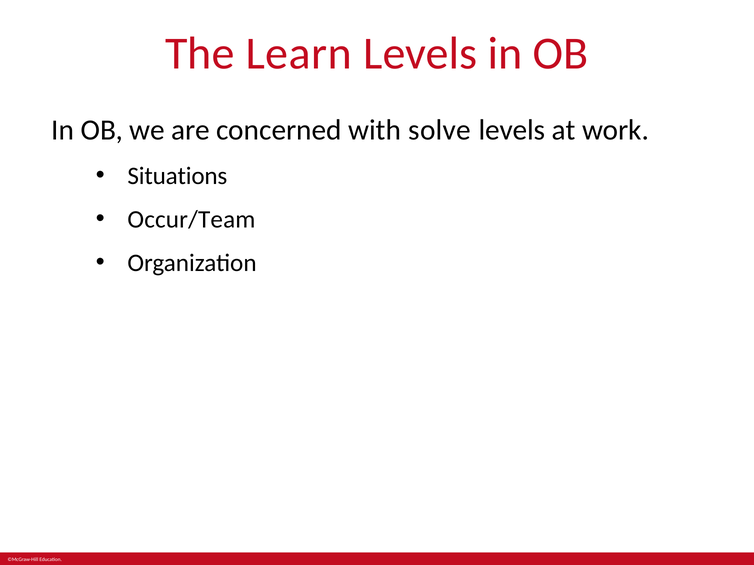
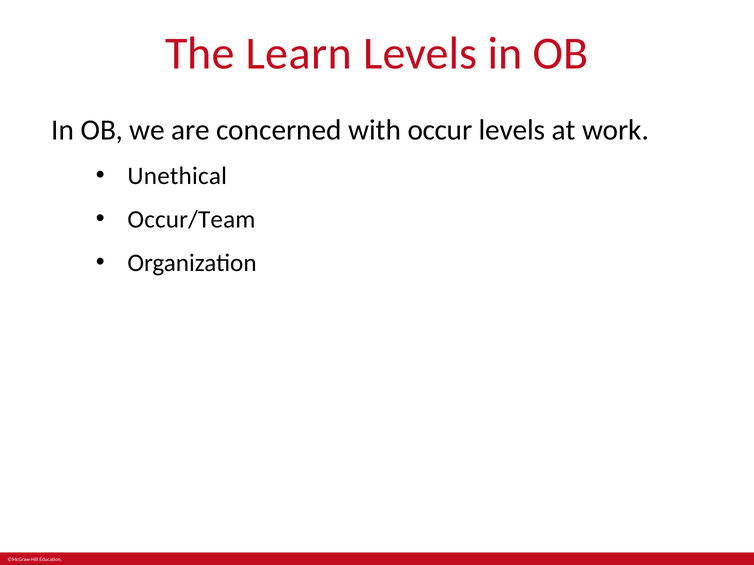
solve: solve -> occur (440, 130)
Situations: Situations -> Unethical (177, 176)
